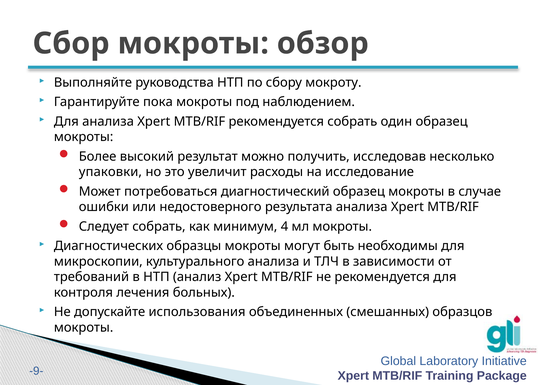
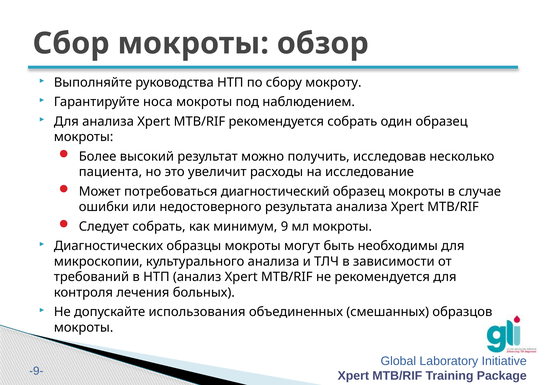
пока: пока -> носа (158, 102)
упаковки: упаковки -> пациента (110, 172)
4: 4 -> 9 (285, 227)
